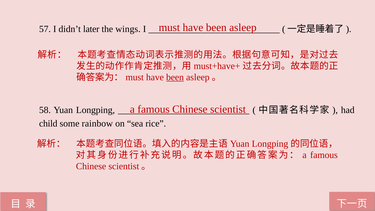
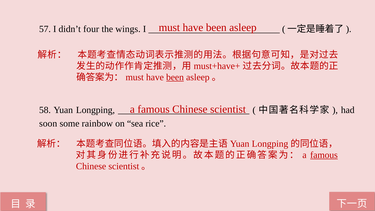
later: later -> four (91, 29)
child: child -> soon (48, 123)
famous underline: none -> present (324, 155)
